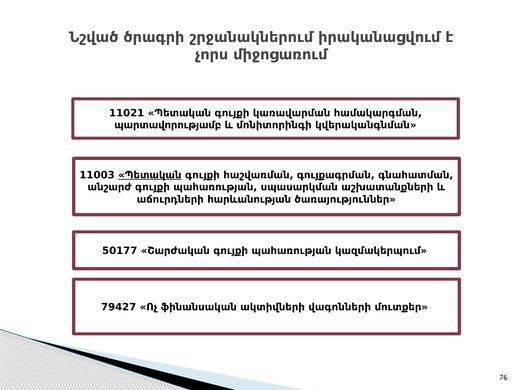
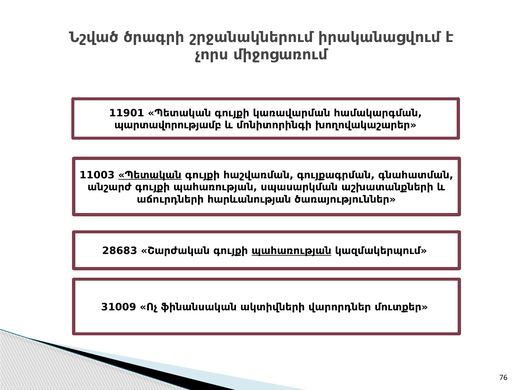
11021: 11021 -> 11901 (127, 113)
կվերականգնման: կվերականգնման -> խողովակաշարեր (366, 125)
50177: 50177 -> 28683 (120, 251)
պահառության underline: none -> present (292, 251)
79427: 79427 -> 31009 (119, 307)
վագոնների: վագոնների -> վարորդներ (340, 307)
